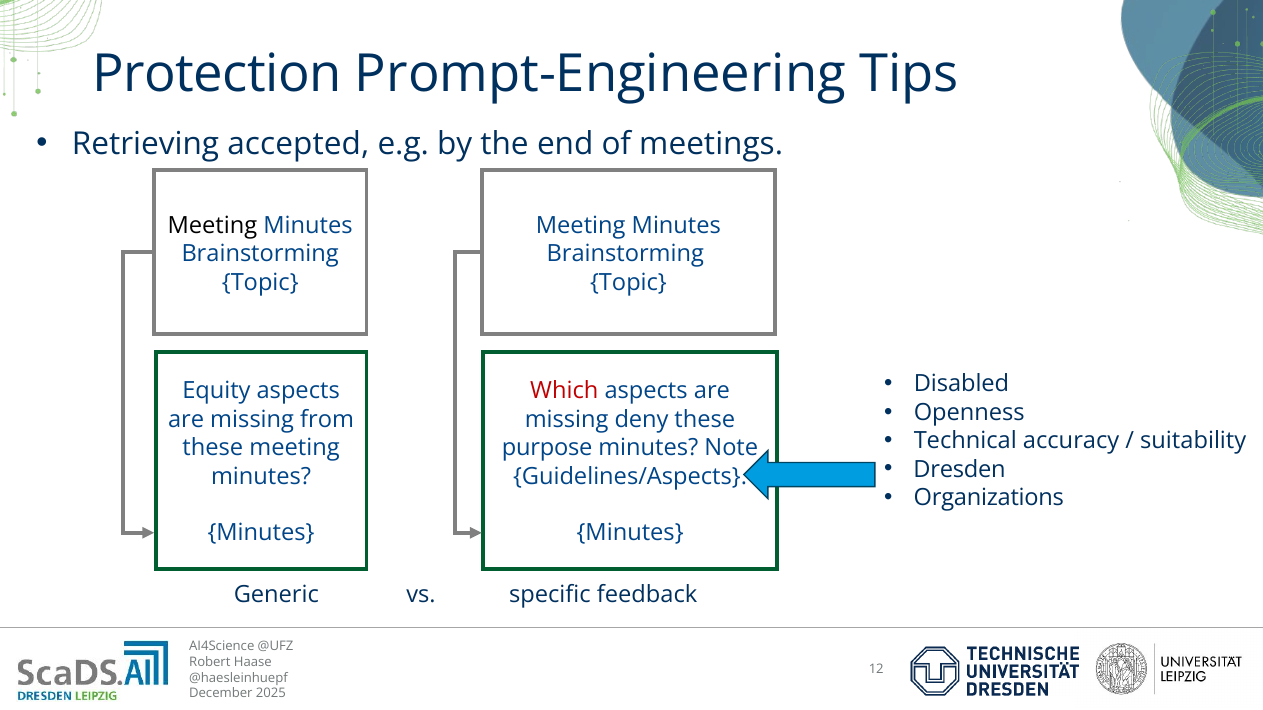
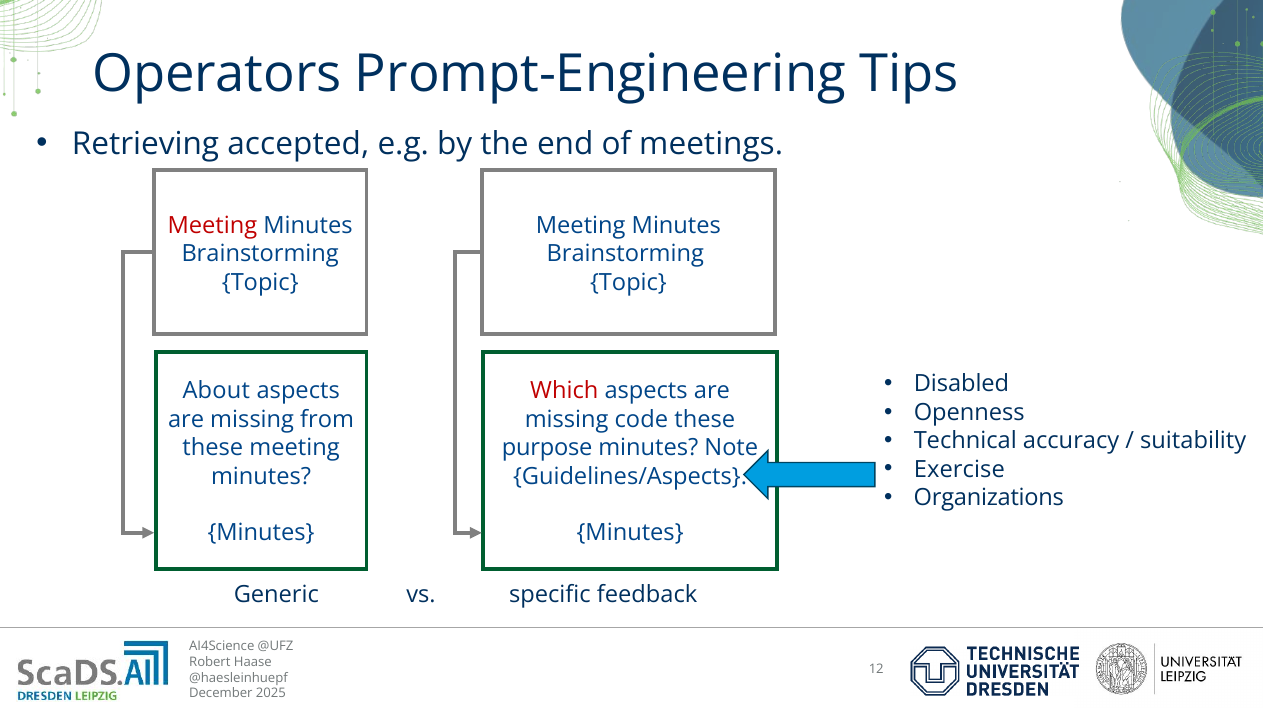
Protection: Protection -> Operators (217, 74)
Meeting colour: black -> red (212, 226)
Equity: Equity -> About (216, 391)
deny: deny -> code (641, 420)
Dresden: Dresden -> Exercise (959, 470)
